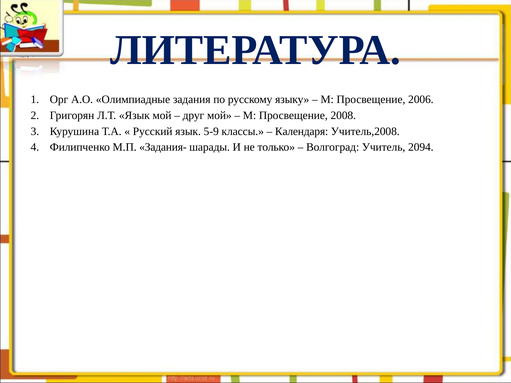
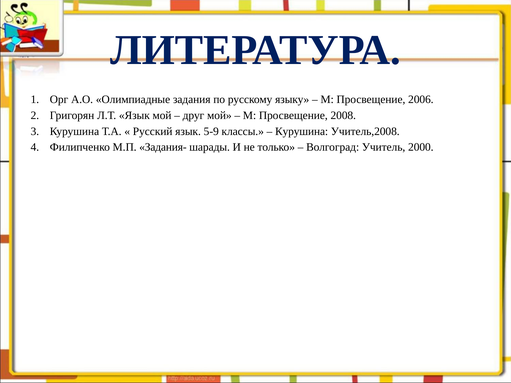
Календаря: Календаря -> Курушина (302, 131)
2094: 2094 -> 2000 (421, 147)
